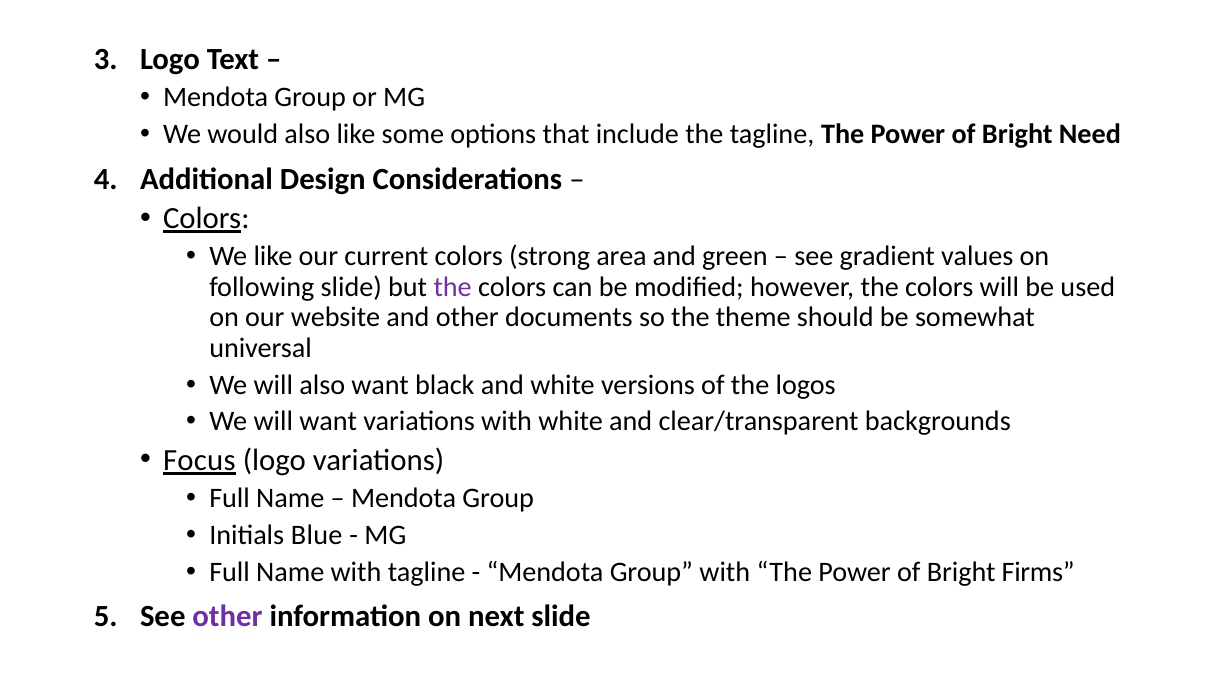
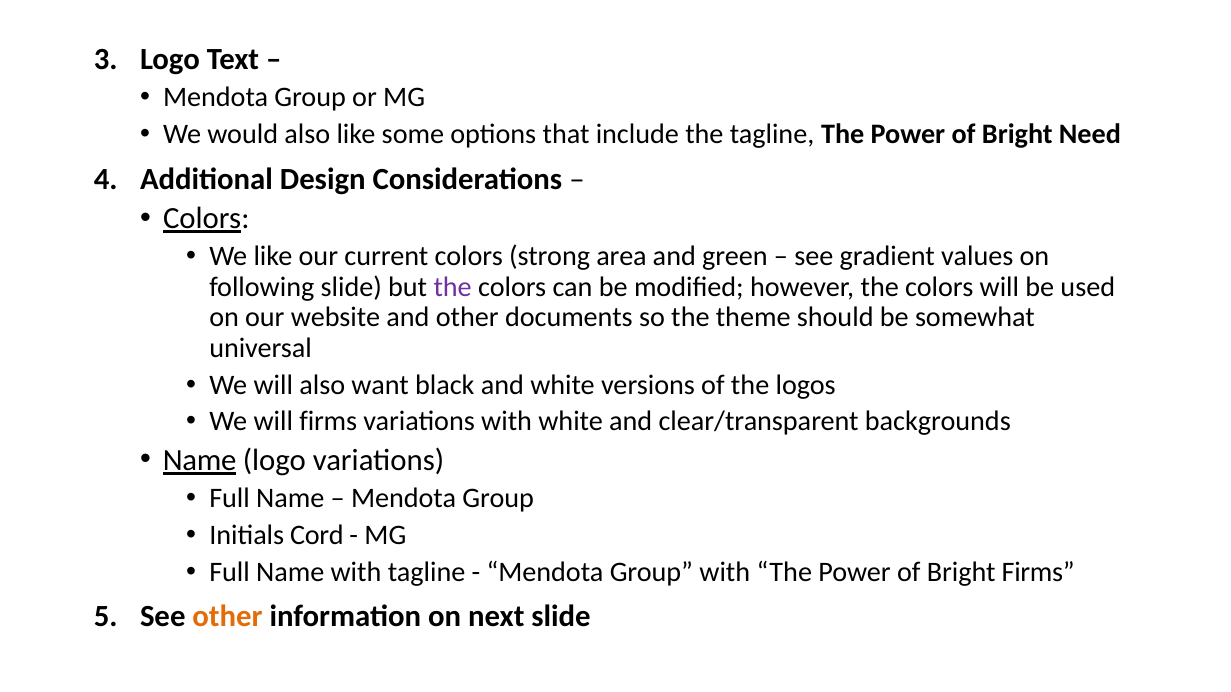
will want: want -> firms (328, 422)
Focus: Focus -> Name (200, 460)
Blue: Blue -> Cord (317, 535)
other colour: purple -> orange (227, 617)
